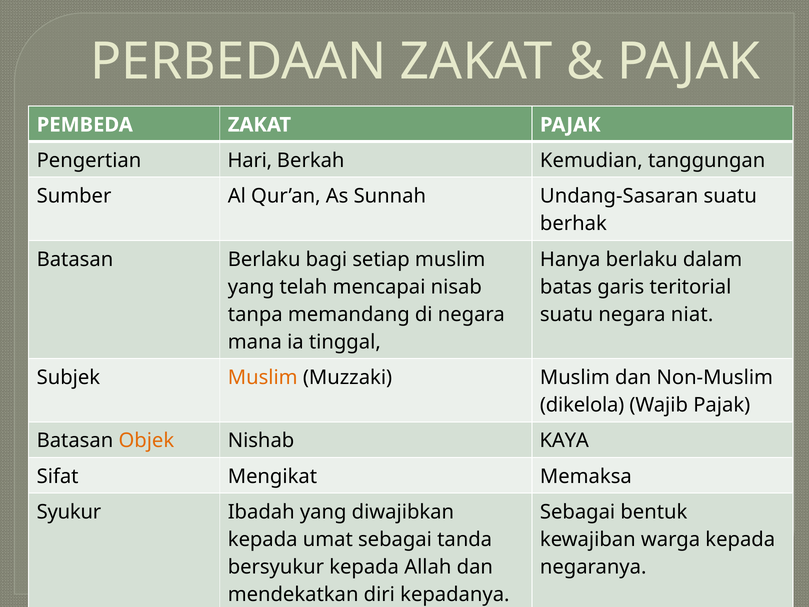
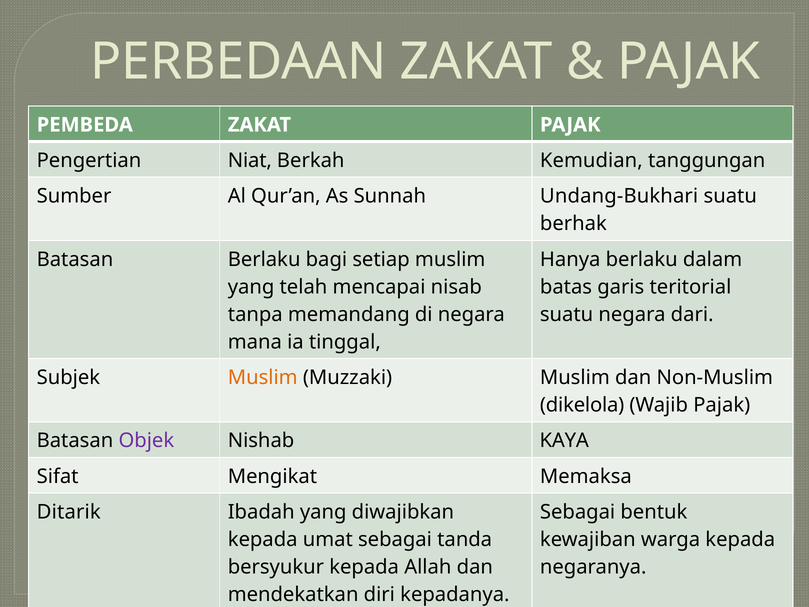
Hari: Hari -> Niat (250, 160)
Undang-Sasaran: Undang-Sasaran -> Undang-Bukhari (619, 196)
niat: niat -> dari (692, 314)
Objek colour: orange -> purple (146, 441)
Syukur: Syukur -> Ditarik (69, 512)
